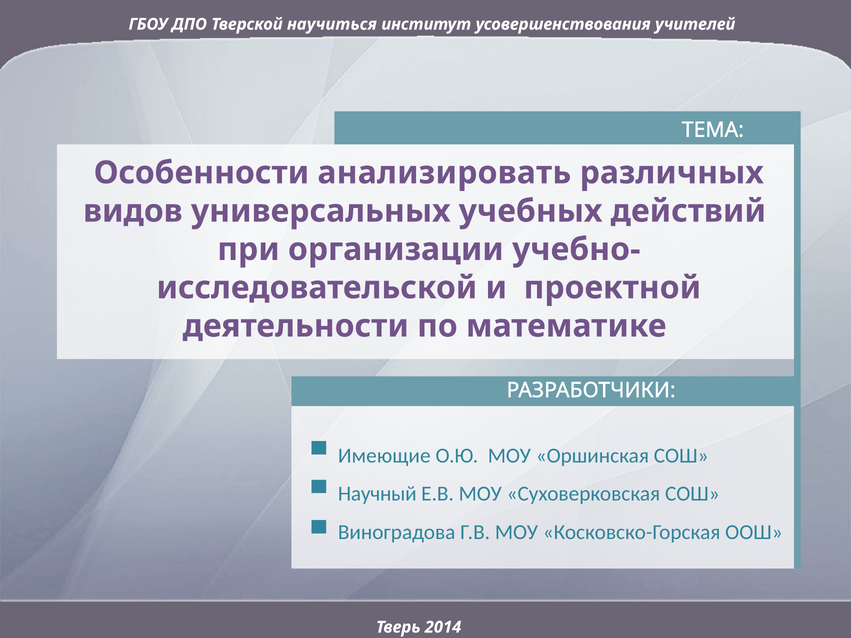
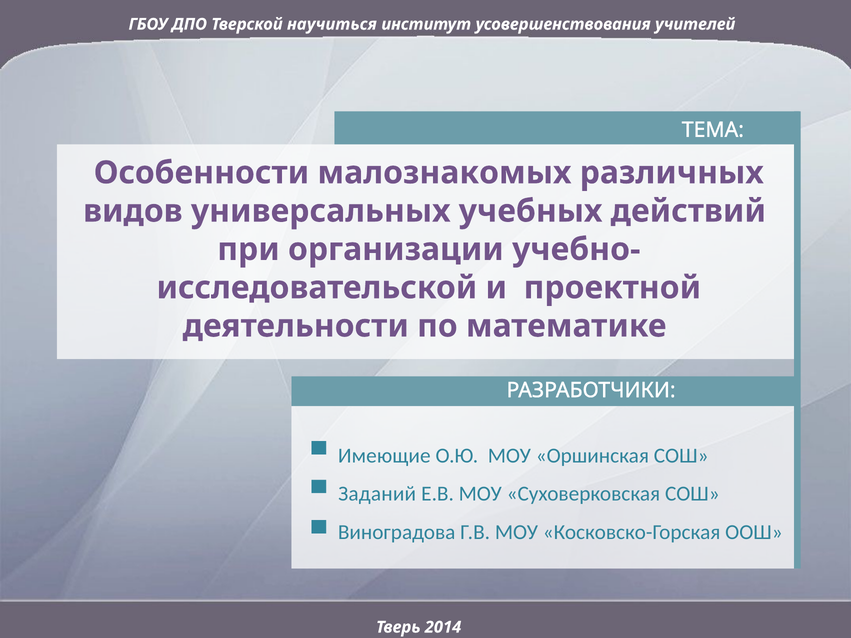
анализировать: анализировать -> малознакомых (444, 173)
Научный: Научный -> Заданий (377, 494)
